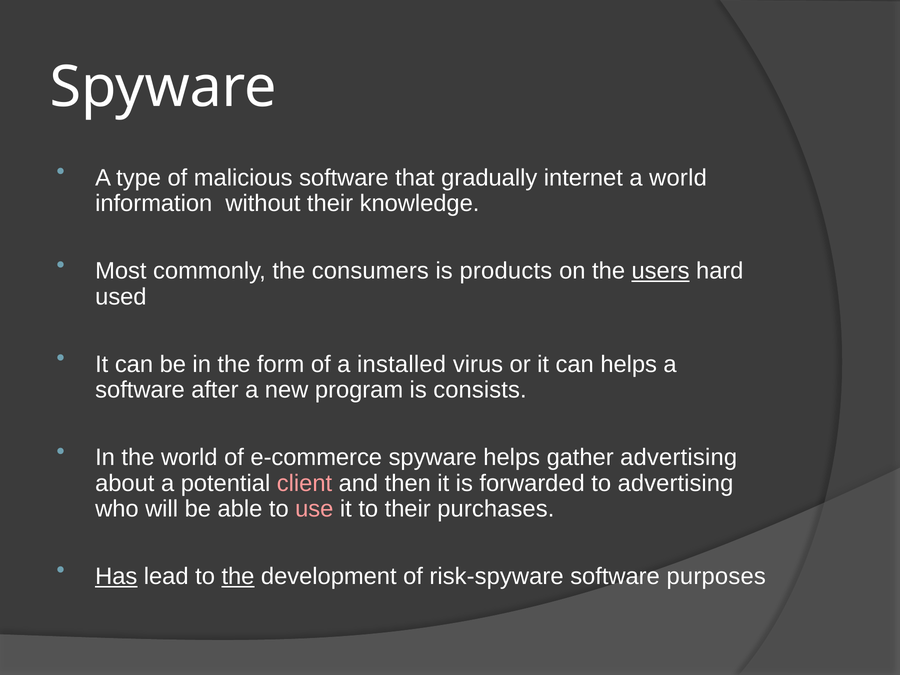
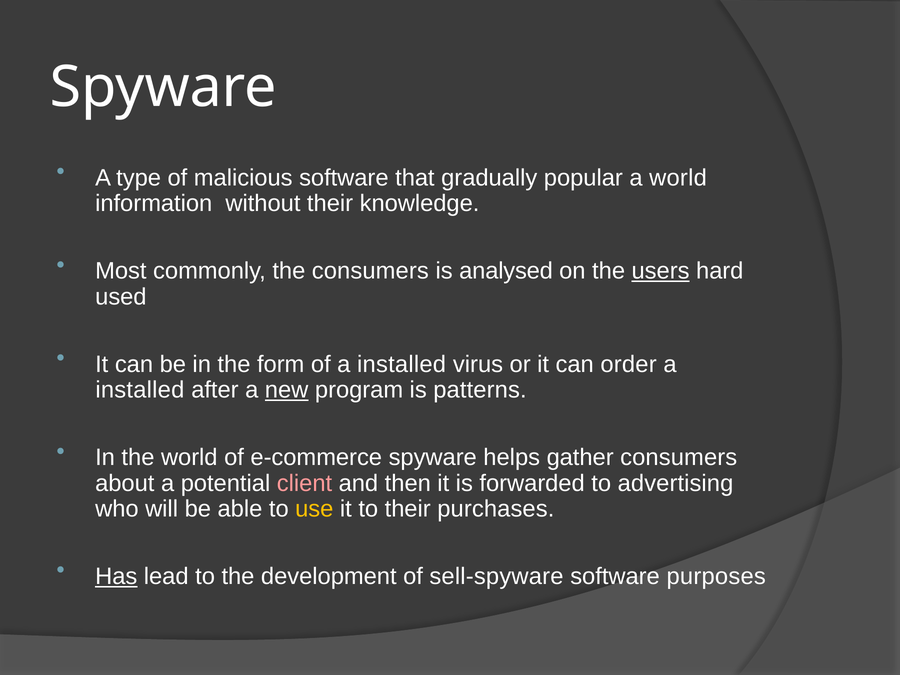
internet: internet -> popular (583, 178)
products: products -> analysed (506, 271)
can helps: helps -> order (629, 364)
software: software -> installed (140, 390)
new underline: none -> present (287, 390)
consists: consists -> patterns (480, 390)
gather advertising: advertising -> consumers (679, 458)
use colour: pink -> yellow (314, 509)
the underline: present -> none (238, 577)
risk-spyware: risk-spyware -> sell-spyware (496, 577)
